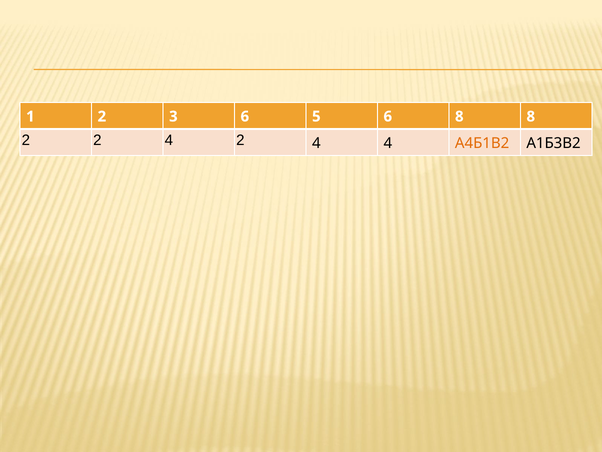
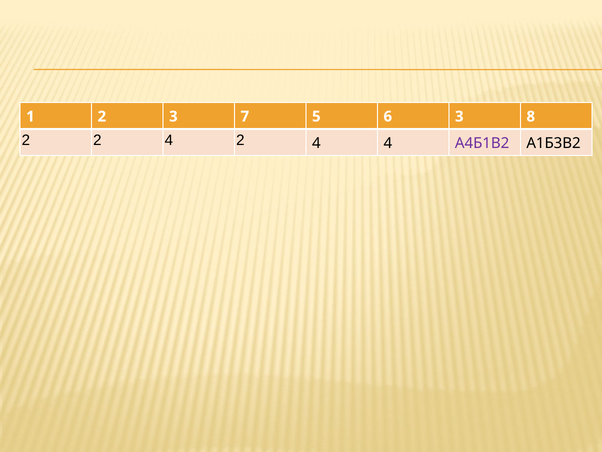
3 6: 6 -> 7 (245, 116)
6 8: 8 -> 3 (459, 116)
А4Б1В2 colour: orange -> purple (482, 143)
